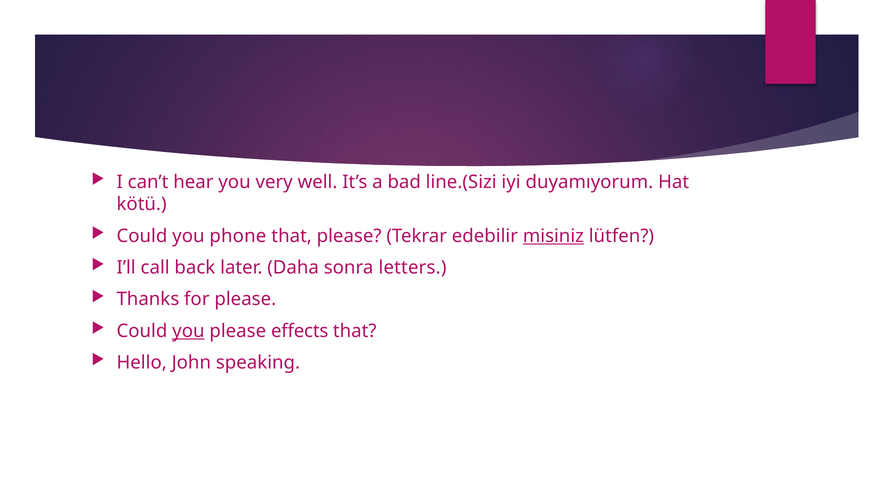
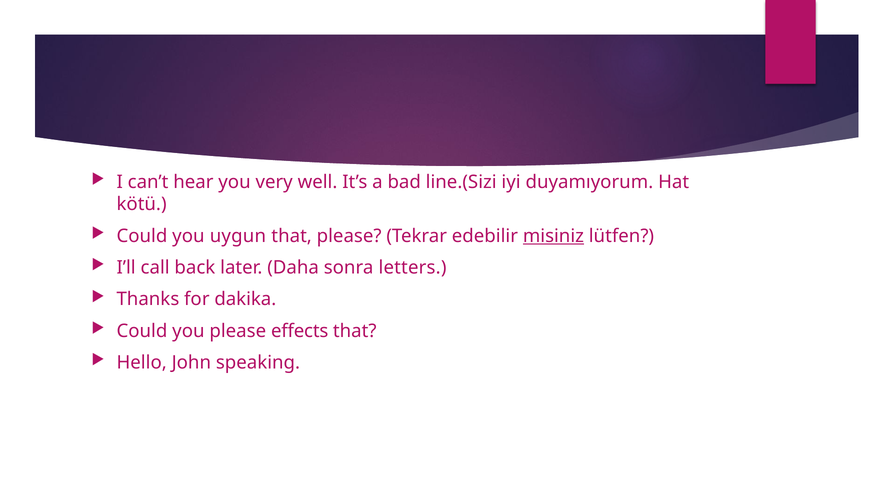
phone: phone -> uygun (238, 236)
for please: please -> dakika (245, 299)
you underline: present -> none (188, 331)
